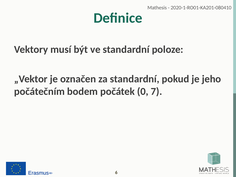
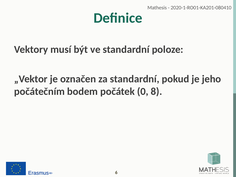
7: 7 -> 8 (156, 91)
